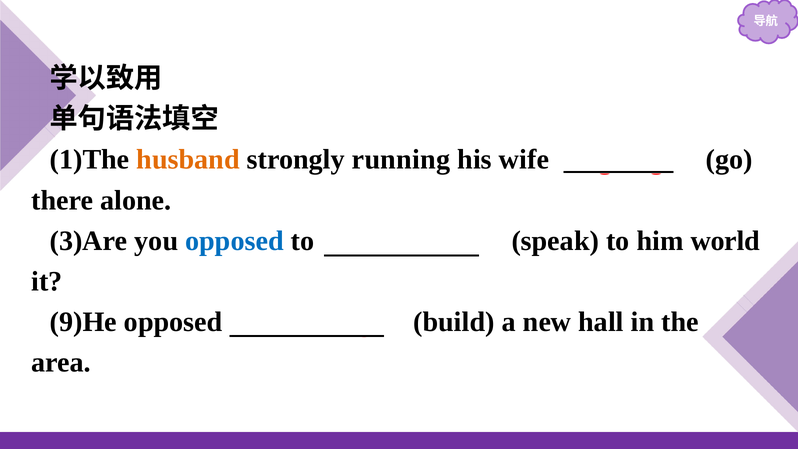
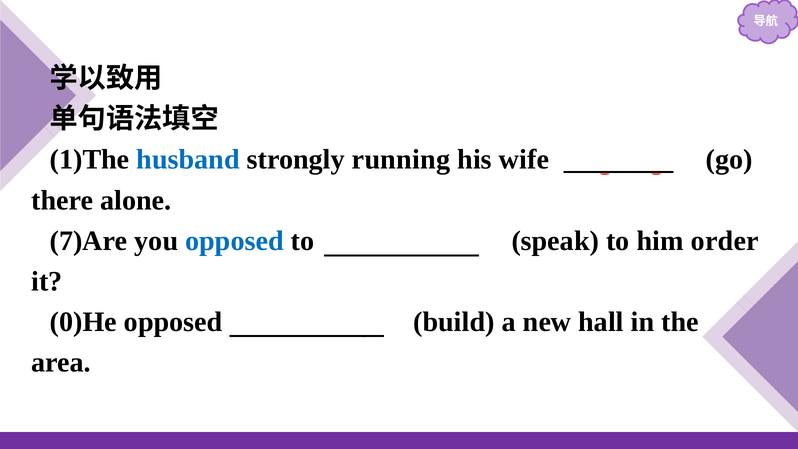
husband colour: orange -> blue (188, 160)
3)Are: 3)Are -> 7)Are (89, 241)
world: world -> order (725, 241)
9)He: 9)He -> 0)He (83, 322)
